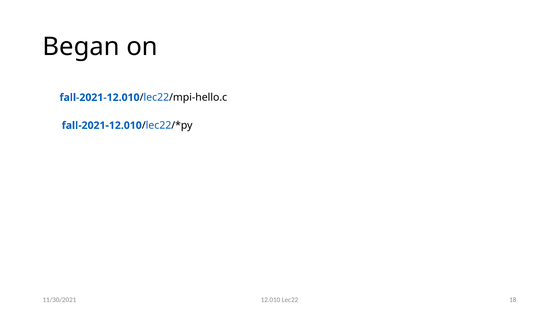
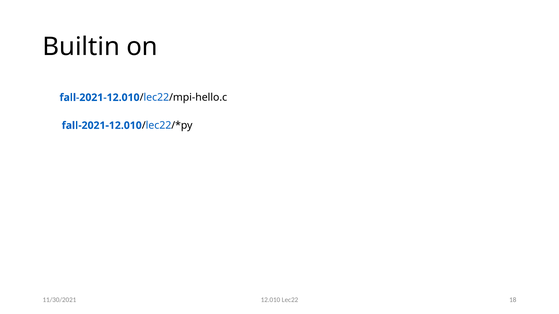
Began: Began -> Builtin (81, 47)
